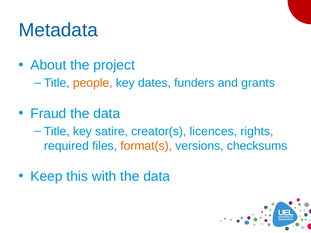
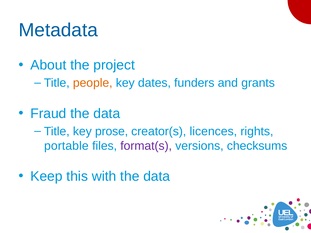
satire: satire -> prose (112, 132)
required: required -> portable (66, 146)
format(s colour: orange -> purple (146, 146)
